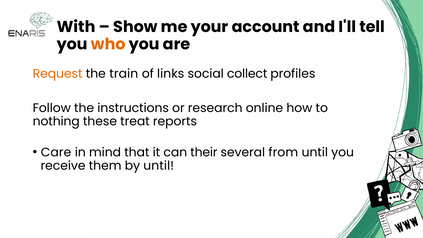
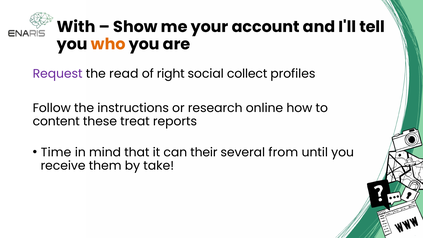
Request colour: orange -> purple (58, 74)
train: train -> read (124, 74)
links: links -> right (171, 74)
nothing: nothing -> content (56, 121)
Care: Care -> Time (56, 152)
by until: until -> take (159, 166)
